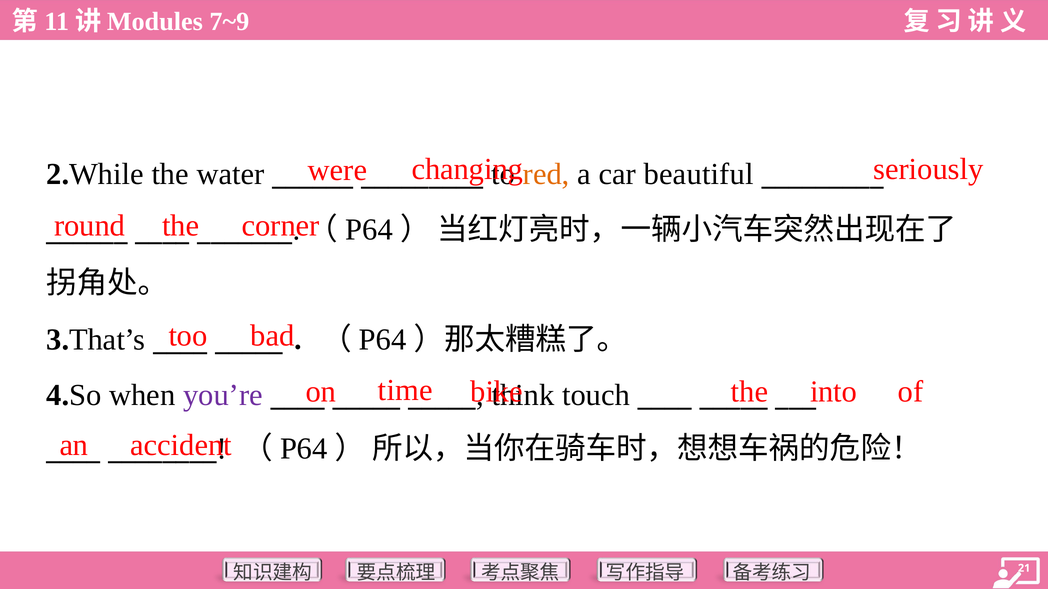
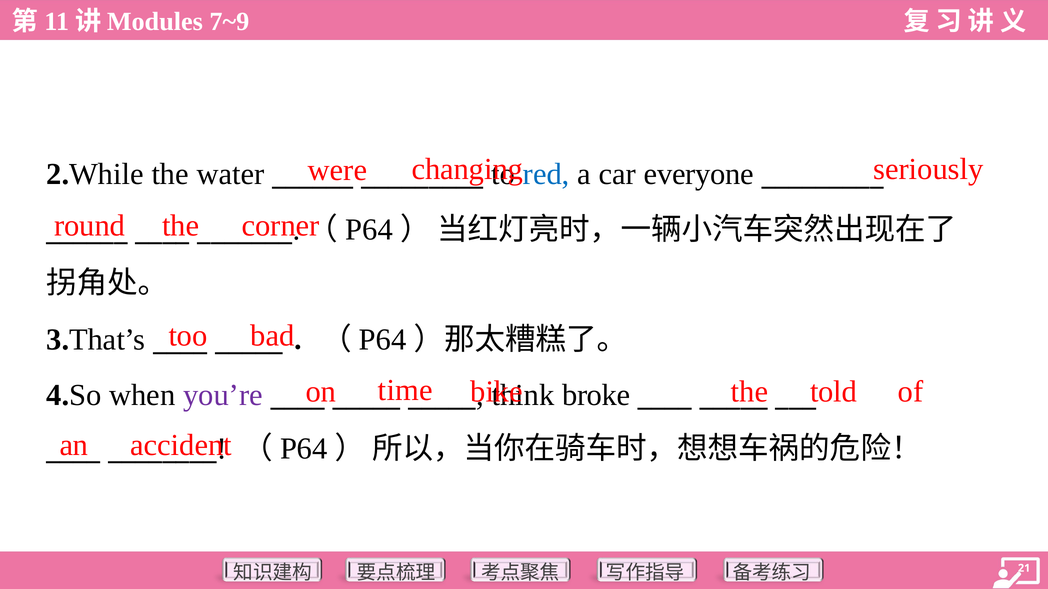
red colour: orange -> blue (546, 174)
beautiful: beautiful -> everyone (699, 174)
into: into -> told (834, 392)
touch: touch -> broke (596, 396)
